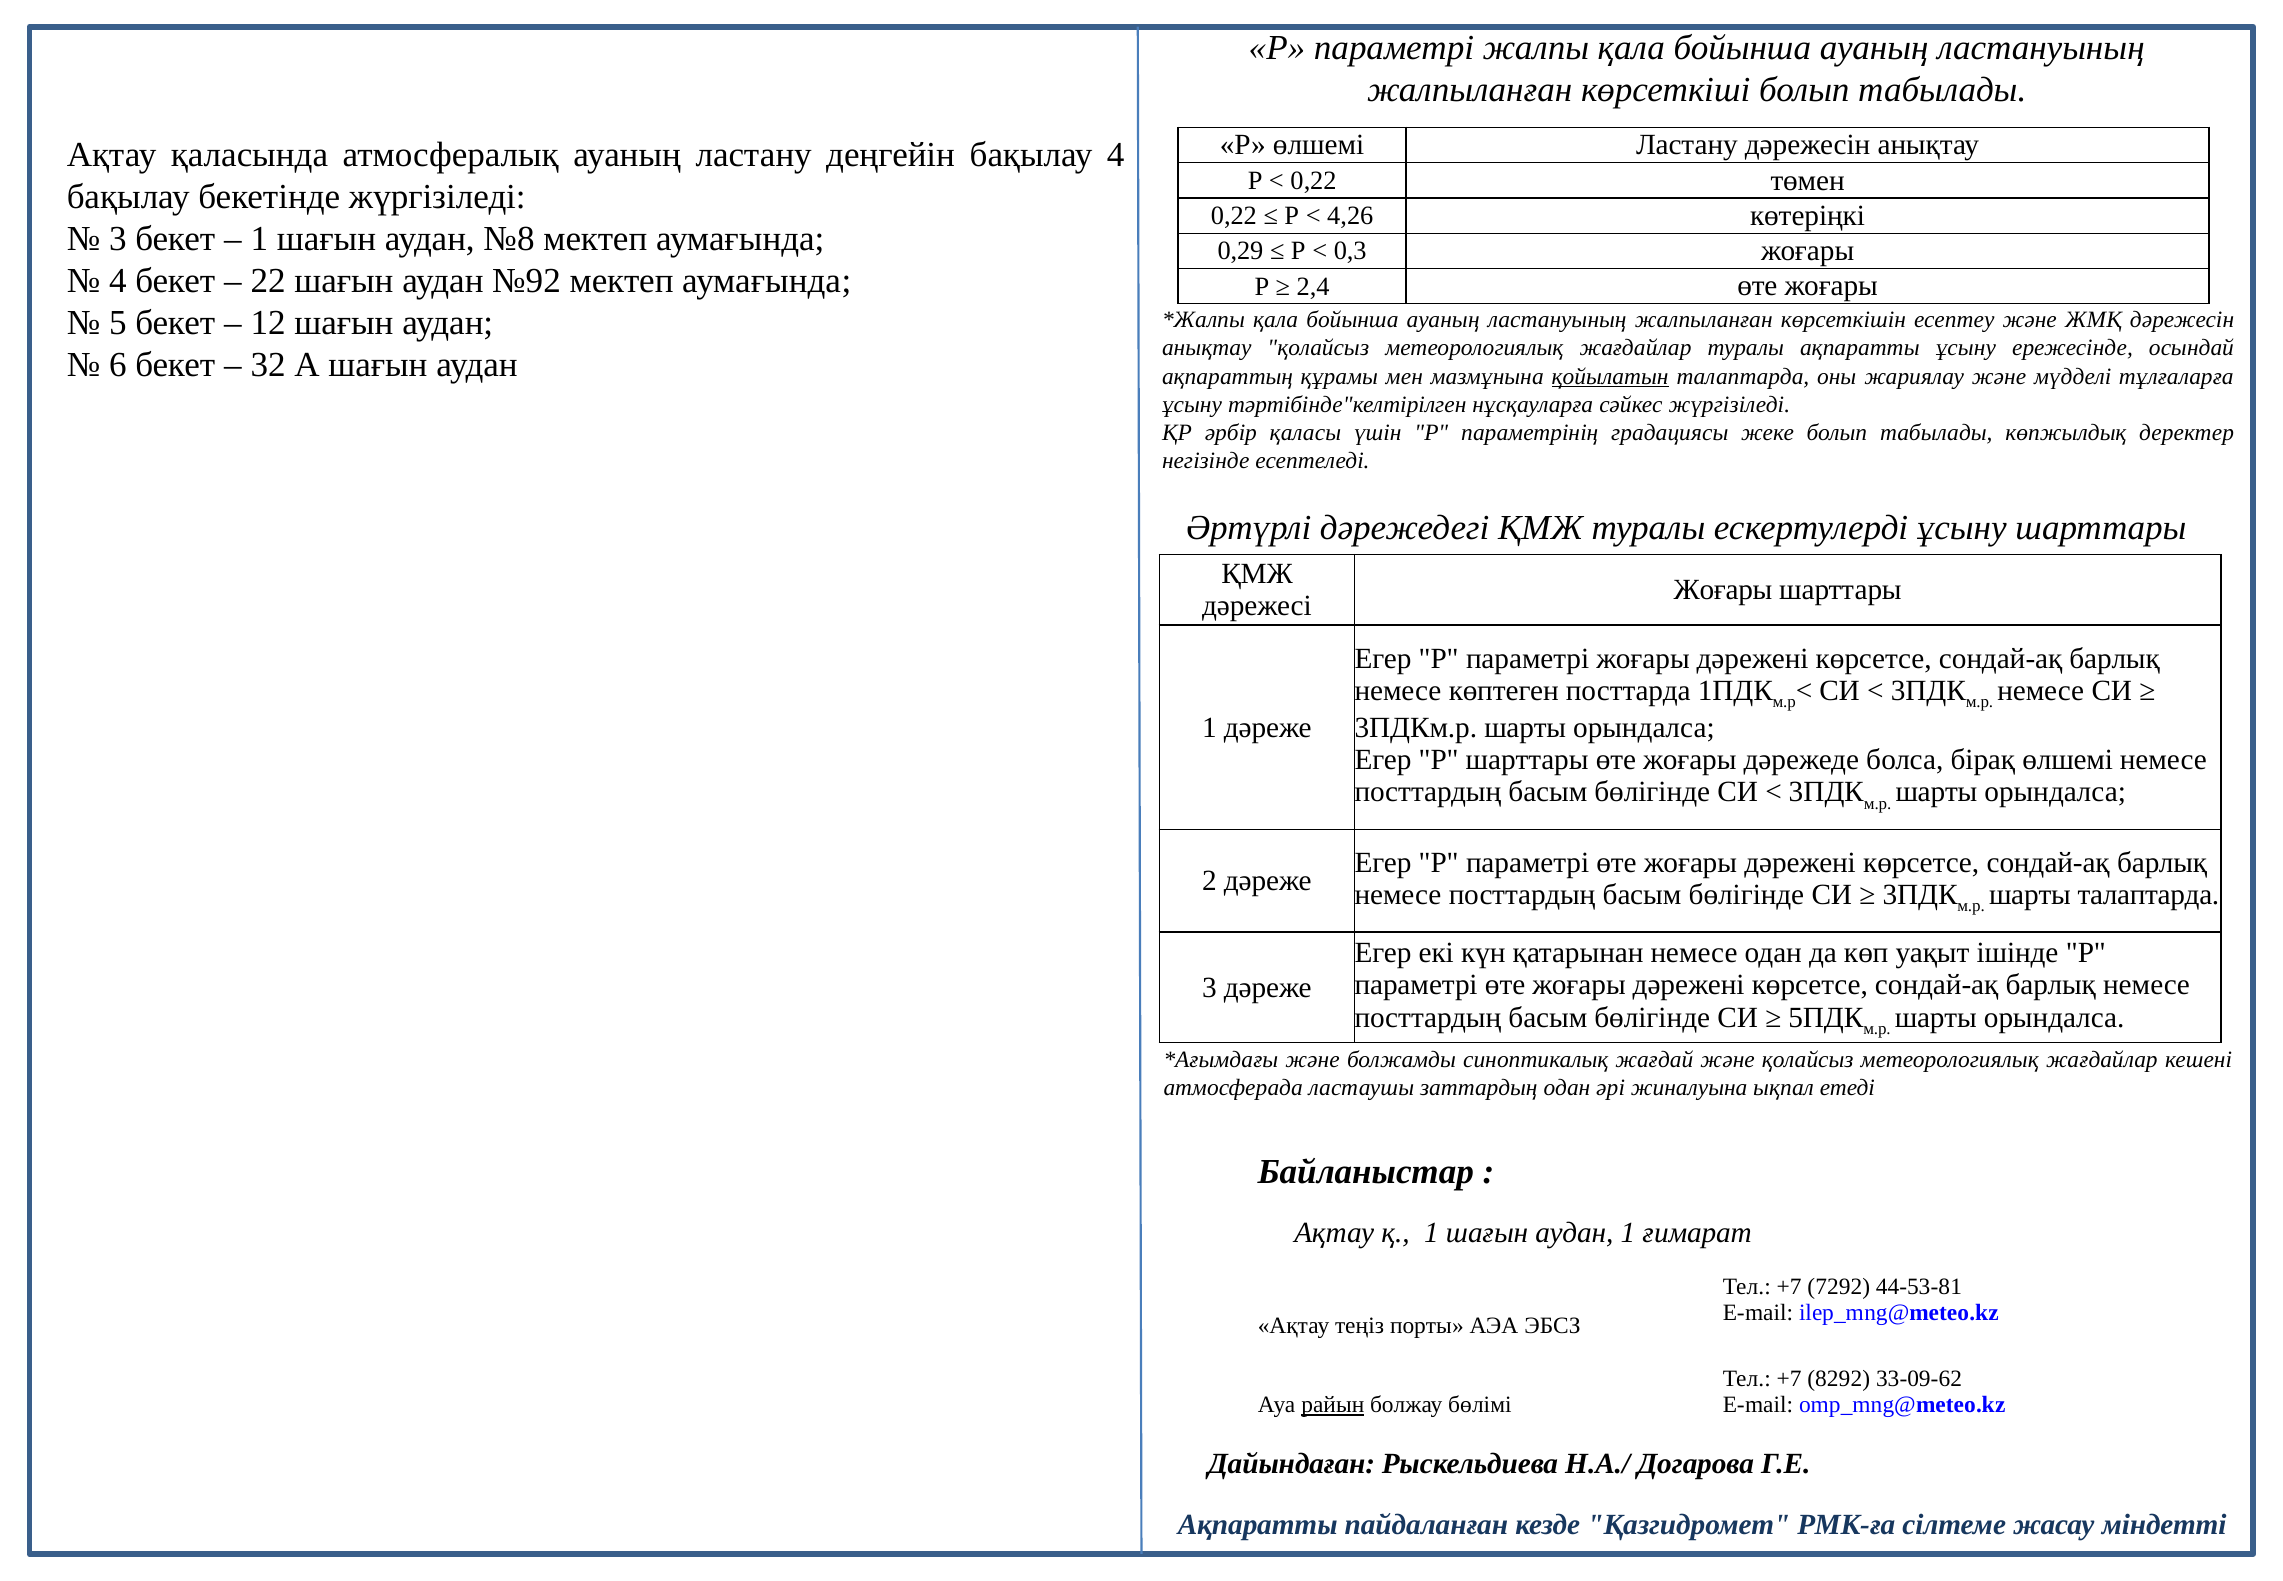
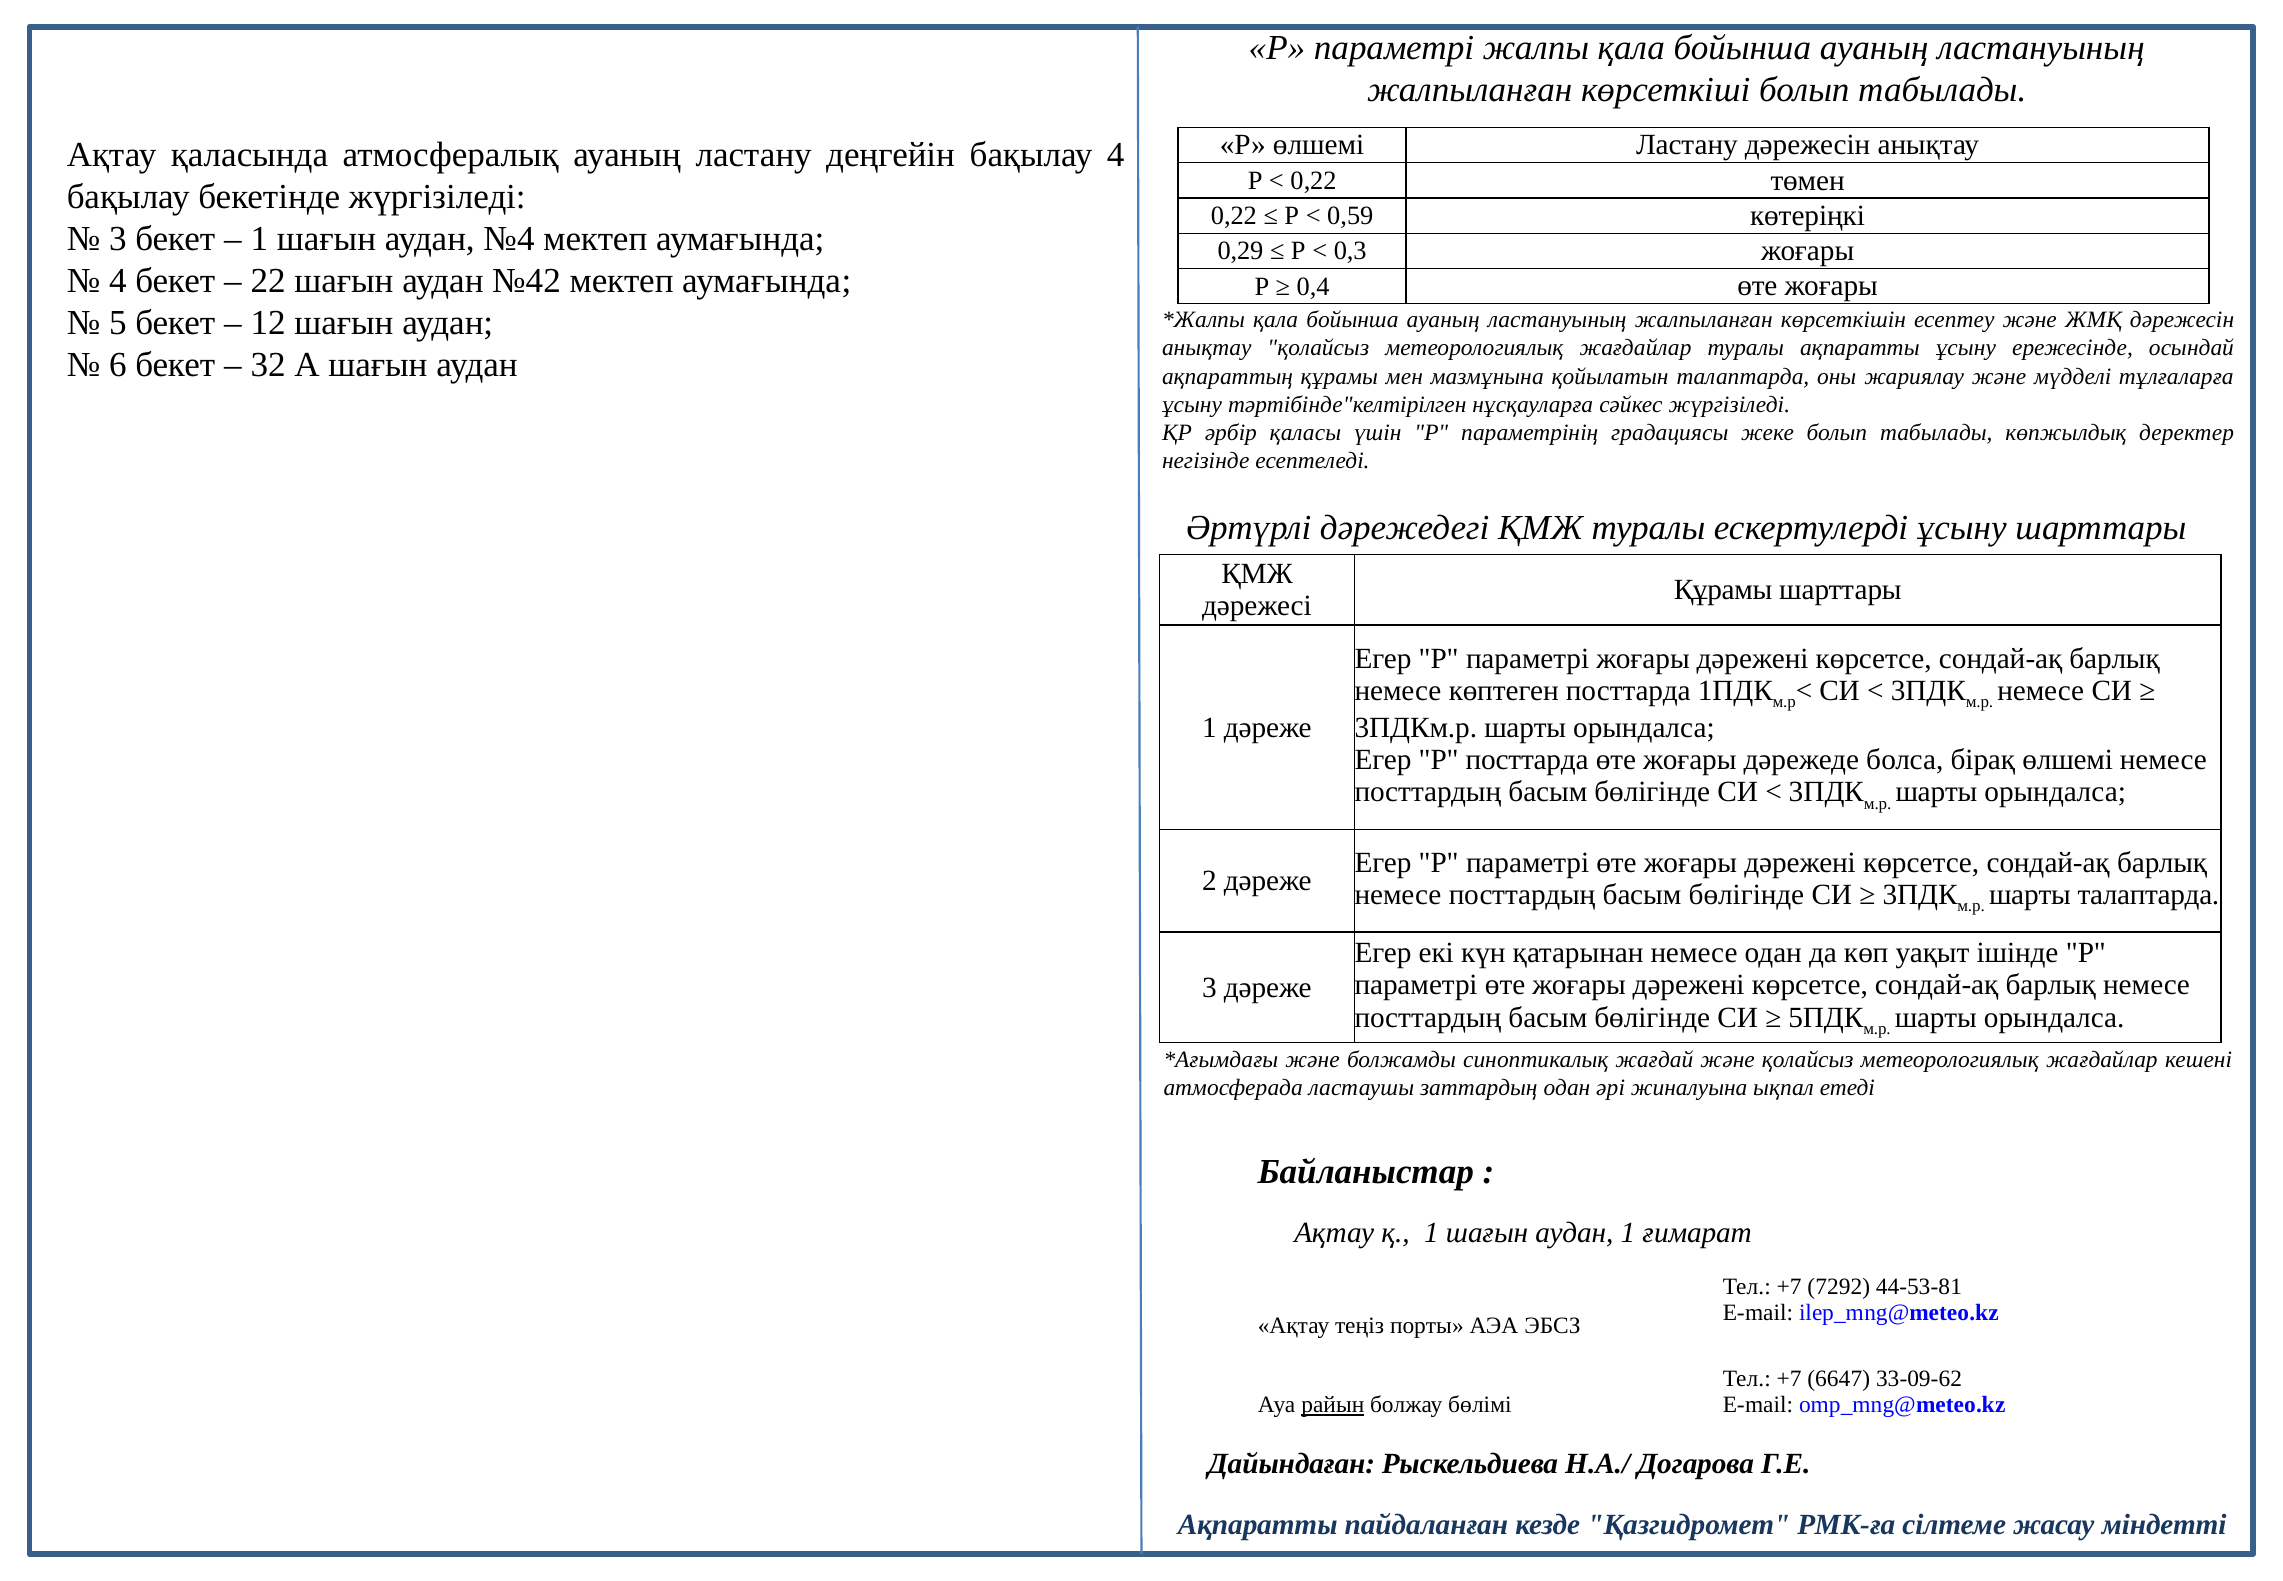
4,26: 4,26 -> 0,59 (1350, 216)
№8: №8 -> №4 (509, 239)
№92: №92 -> №42 (527, 281)
2,4: 2,4 -> 0,4 (1313, 286)
қойылатын underline: present -> none (1610, 376)
Жоғары: Жоғары -> Құрамы (1723, 590)
P шарттары: шарттары -> посттарда (1527, 760)
8292: 8292 -> 6647 (1839, 1379)
